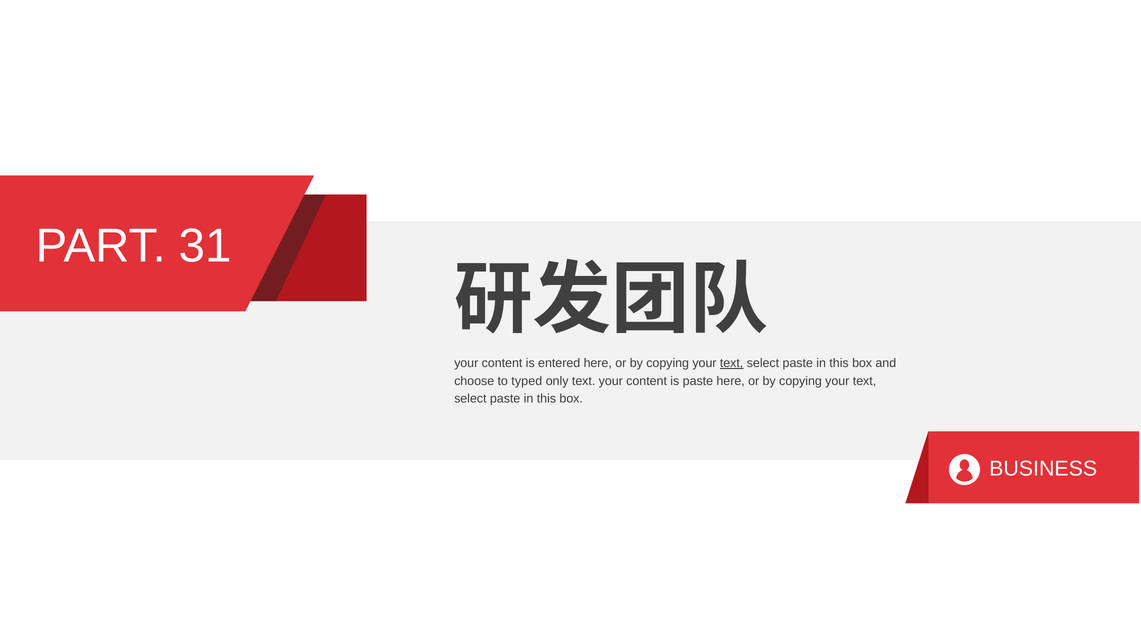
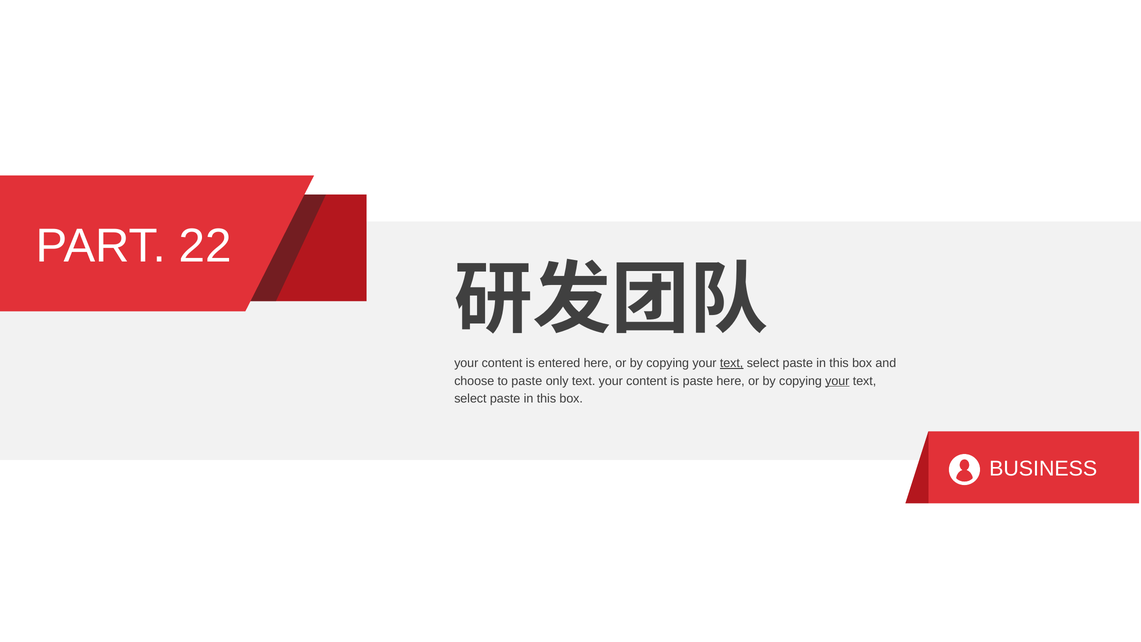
31: 31 -> 22 (205, 246)
to typed: typed -> paste (527, 381)
your underline: none -> present (837, 381)
